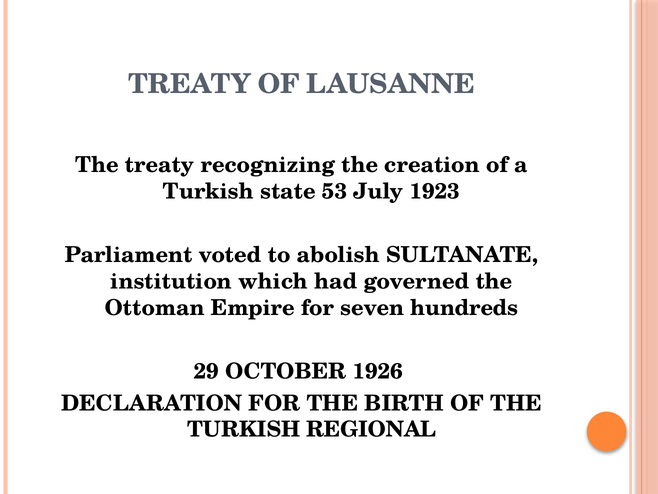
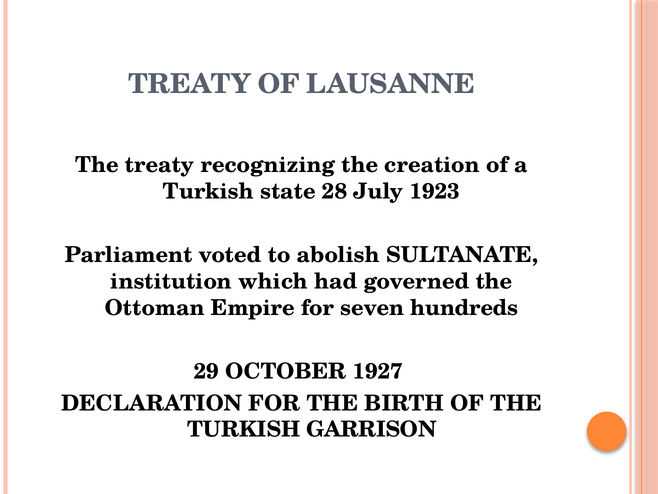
53: 53 -> 28 (335, 191)
1926: 1926 -> 1927 (378, 371)
REGIONAL: REGIONAL -> GARRISON (371, 429)
